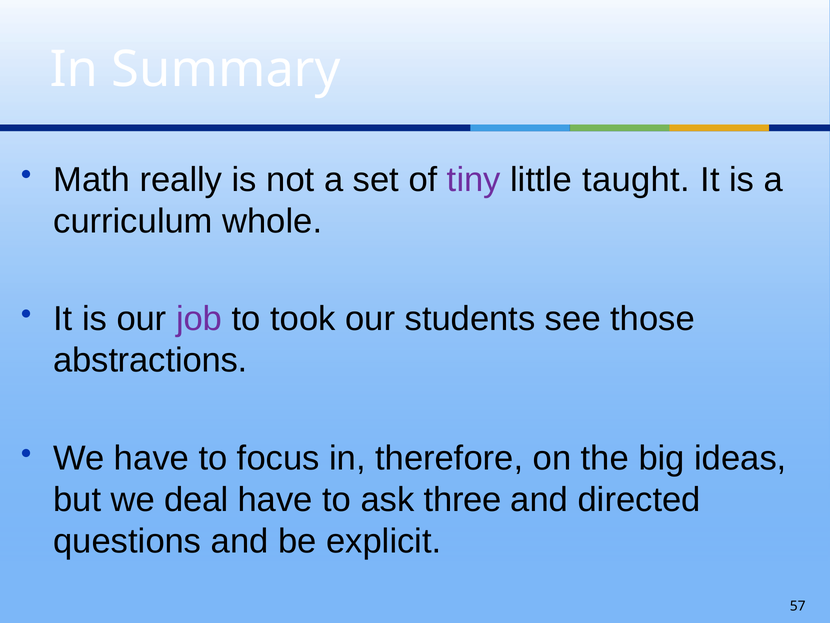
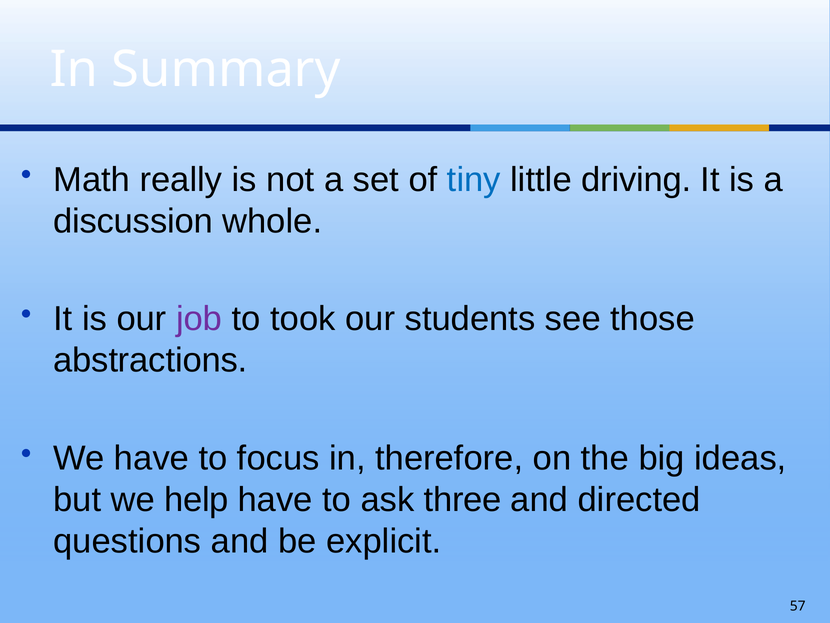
tiny colour: purple -> blue (474, 179)
taught: taught -> driving (636, 179)
curriculum: curriculum -> discussion (133, 221)
deal: deal -> help (196, 499)
